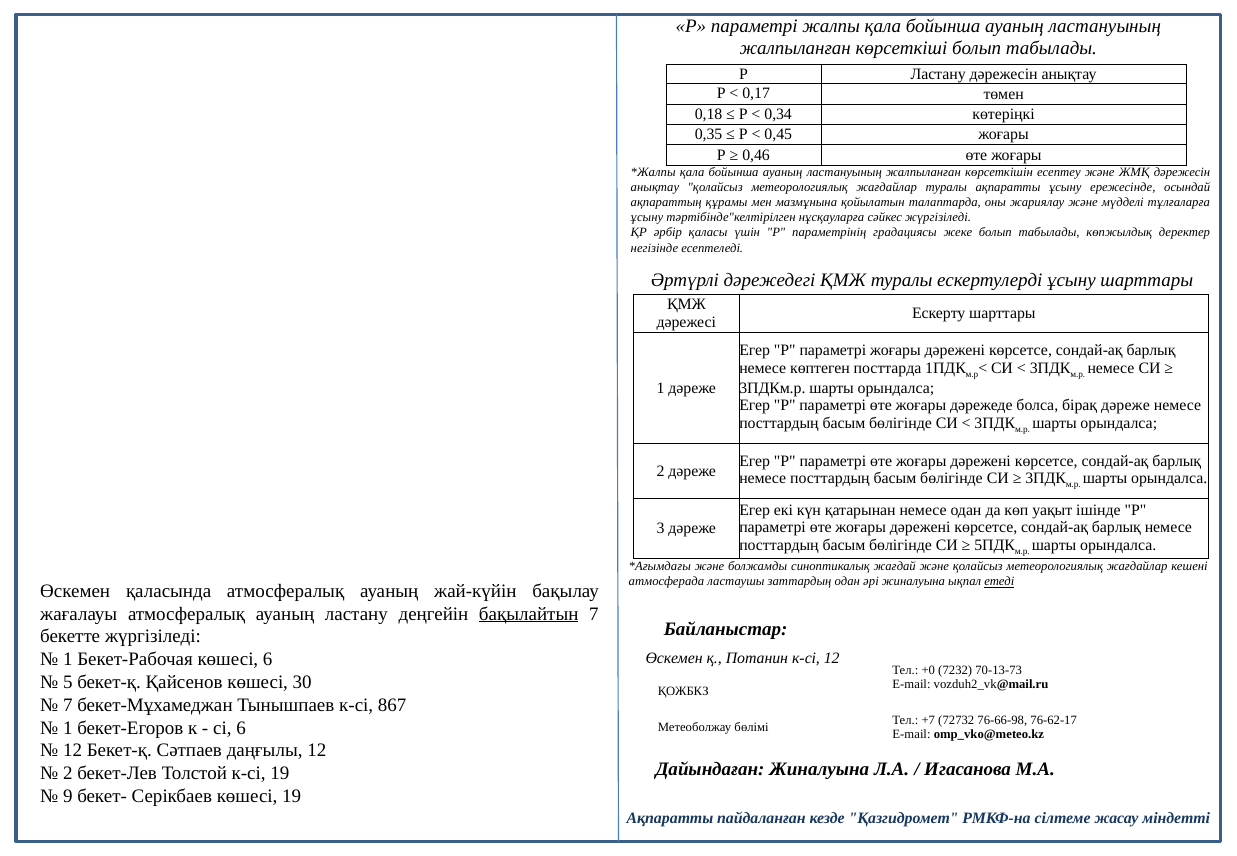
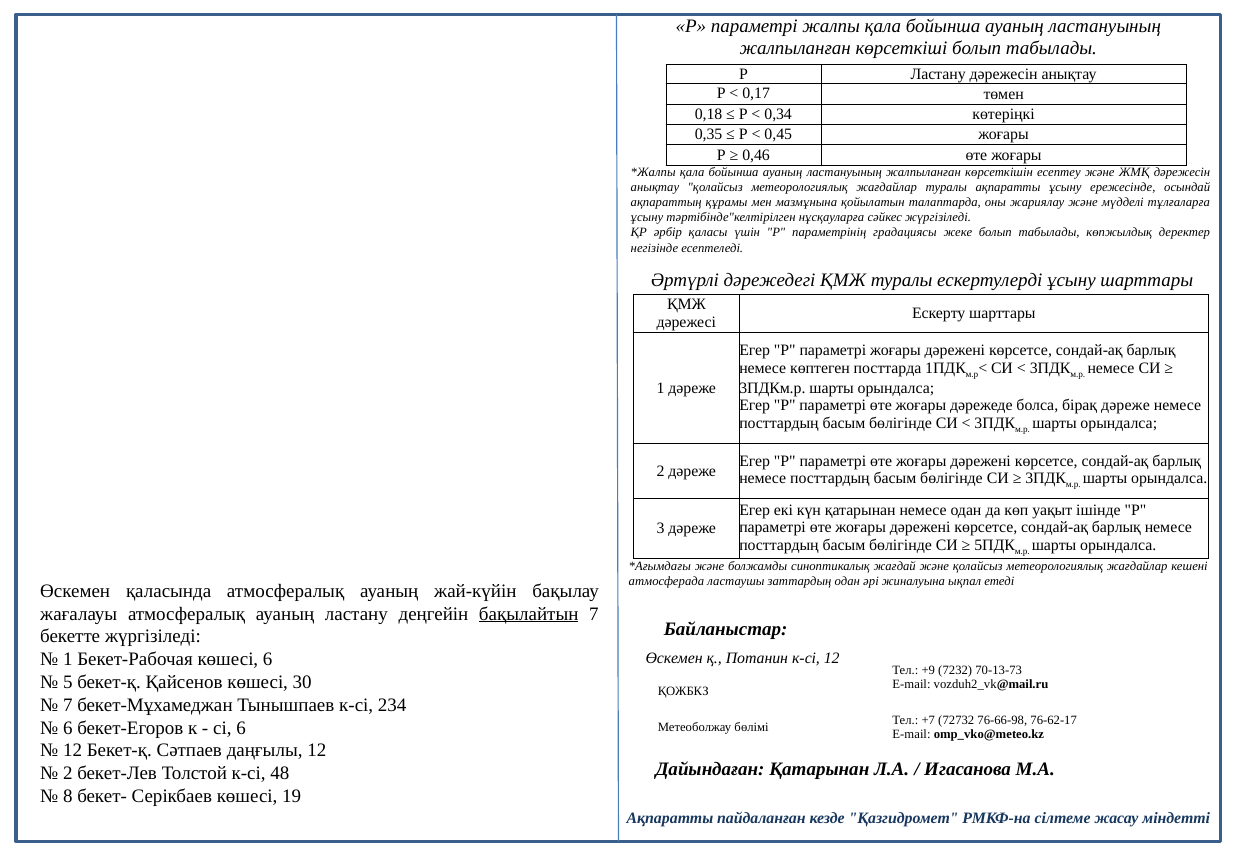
етеді underline: present -> none (999, 582)
+0: +0 -> +9 (928, 671)
867: 867 -> 234 (392, 705)
1: 1 -> 6 (68, 728)
Дайындаған Жиналуына: Жиналуына -> Қатарынан (819, 769)
к-сі 19: 19 -> 48 (280, 774)
9: 9 -> 8 (68, 797)
